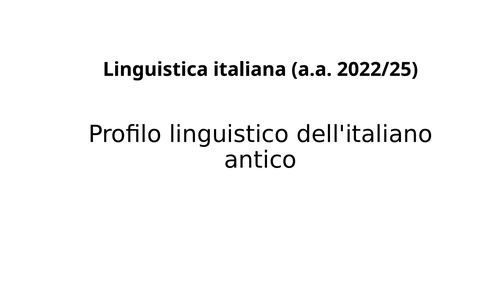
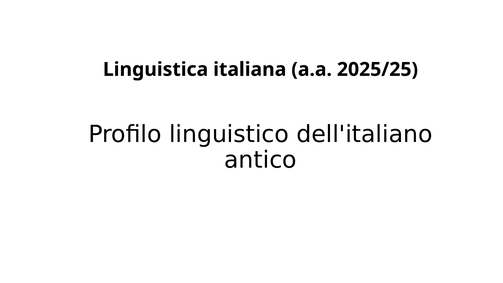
2022/25: 2022/25 -> 2025/25 (377, 69)
